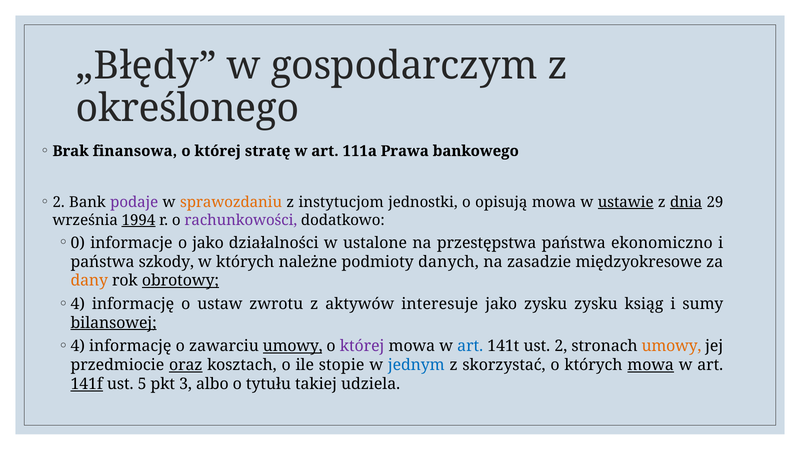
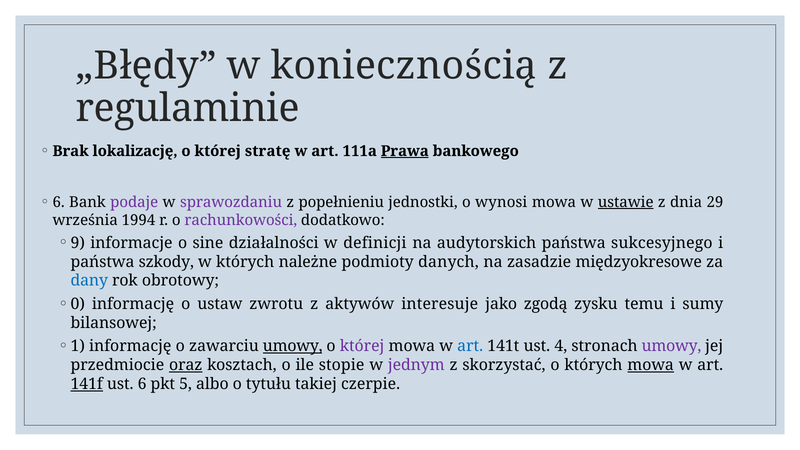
gospodarczym: gospodarczym -> koniecznością (404, 66)
określonego: określonego -> regulaminie (188, 108)
finansowa: finansowa -> lokalizację (135, 151)
Prawa underline: none -> present (405, 151)
2: 2 -> 6 (59, 202)
sprawozdaniu colour: orange -> purple (231, 202)
instytucjom: instytucjom -> popełnieniu (341, 202)
opisują: opisują -> wynosi (501, 202)
dnia underline: present -> none (686, 202)
1994 underline: present -> none (138, 220)
0: 0 -> 9 (78, 243)
o jako: jako -> sine (208, 243)
ustalone: ustalone -> definicji (375, 243)
przestępstwa: przestępstwa -> audytorskich (487, 243)
ekonomiczno: ekonomiczno -> sukcesyjnego (662, 243)
dany colour: orange -> blue (89, 281)
obrotowy underline: present -> none (180, 281)
4: 4 -> 0 (78, 304)
jako zysku: zysku -> zgodą (546, 304)
ksiąg: ksiąg -> temu (644, 304)
bilansowej underline: present -> none (114, 323)
4: 4 -> 1 (78, 346)
ust 2: 2 -> 4 (561, 346)
umowy colour: orange -> purple (671, 346)
jednym colour: blue -> purple (416, 365)
ust 5: 5 -> 6 (142, 384)
3: 3 -> 5 (186, 384)
udziela: udziela -> czerpie (371, 384)
